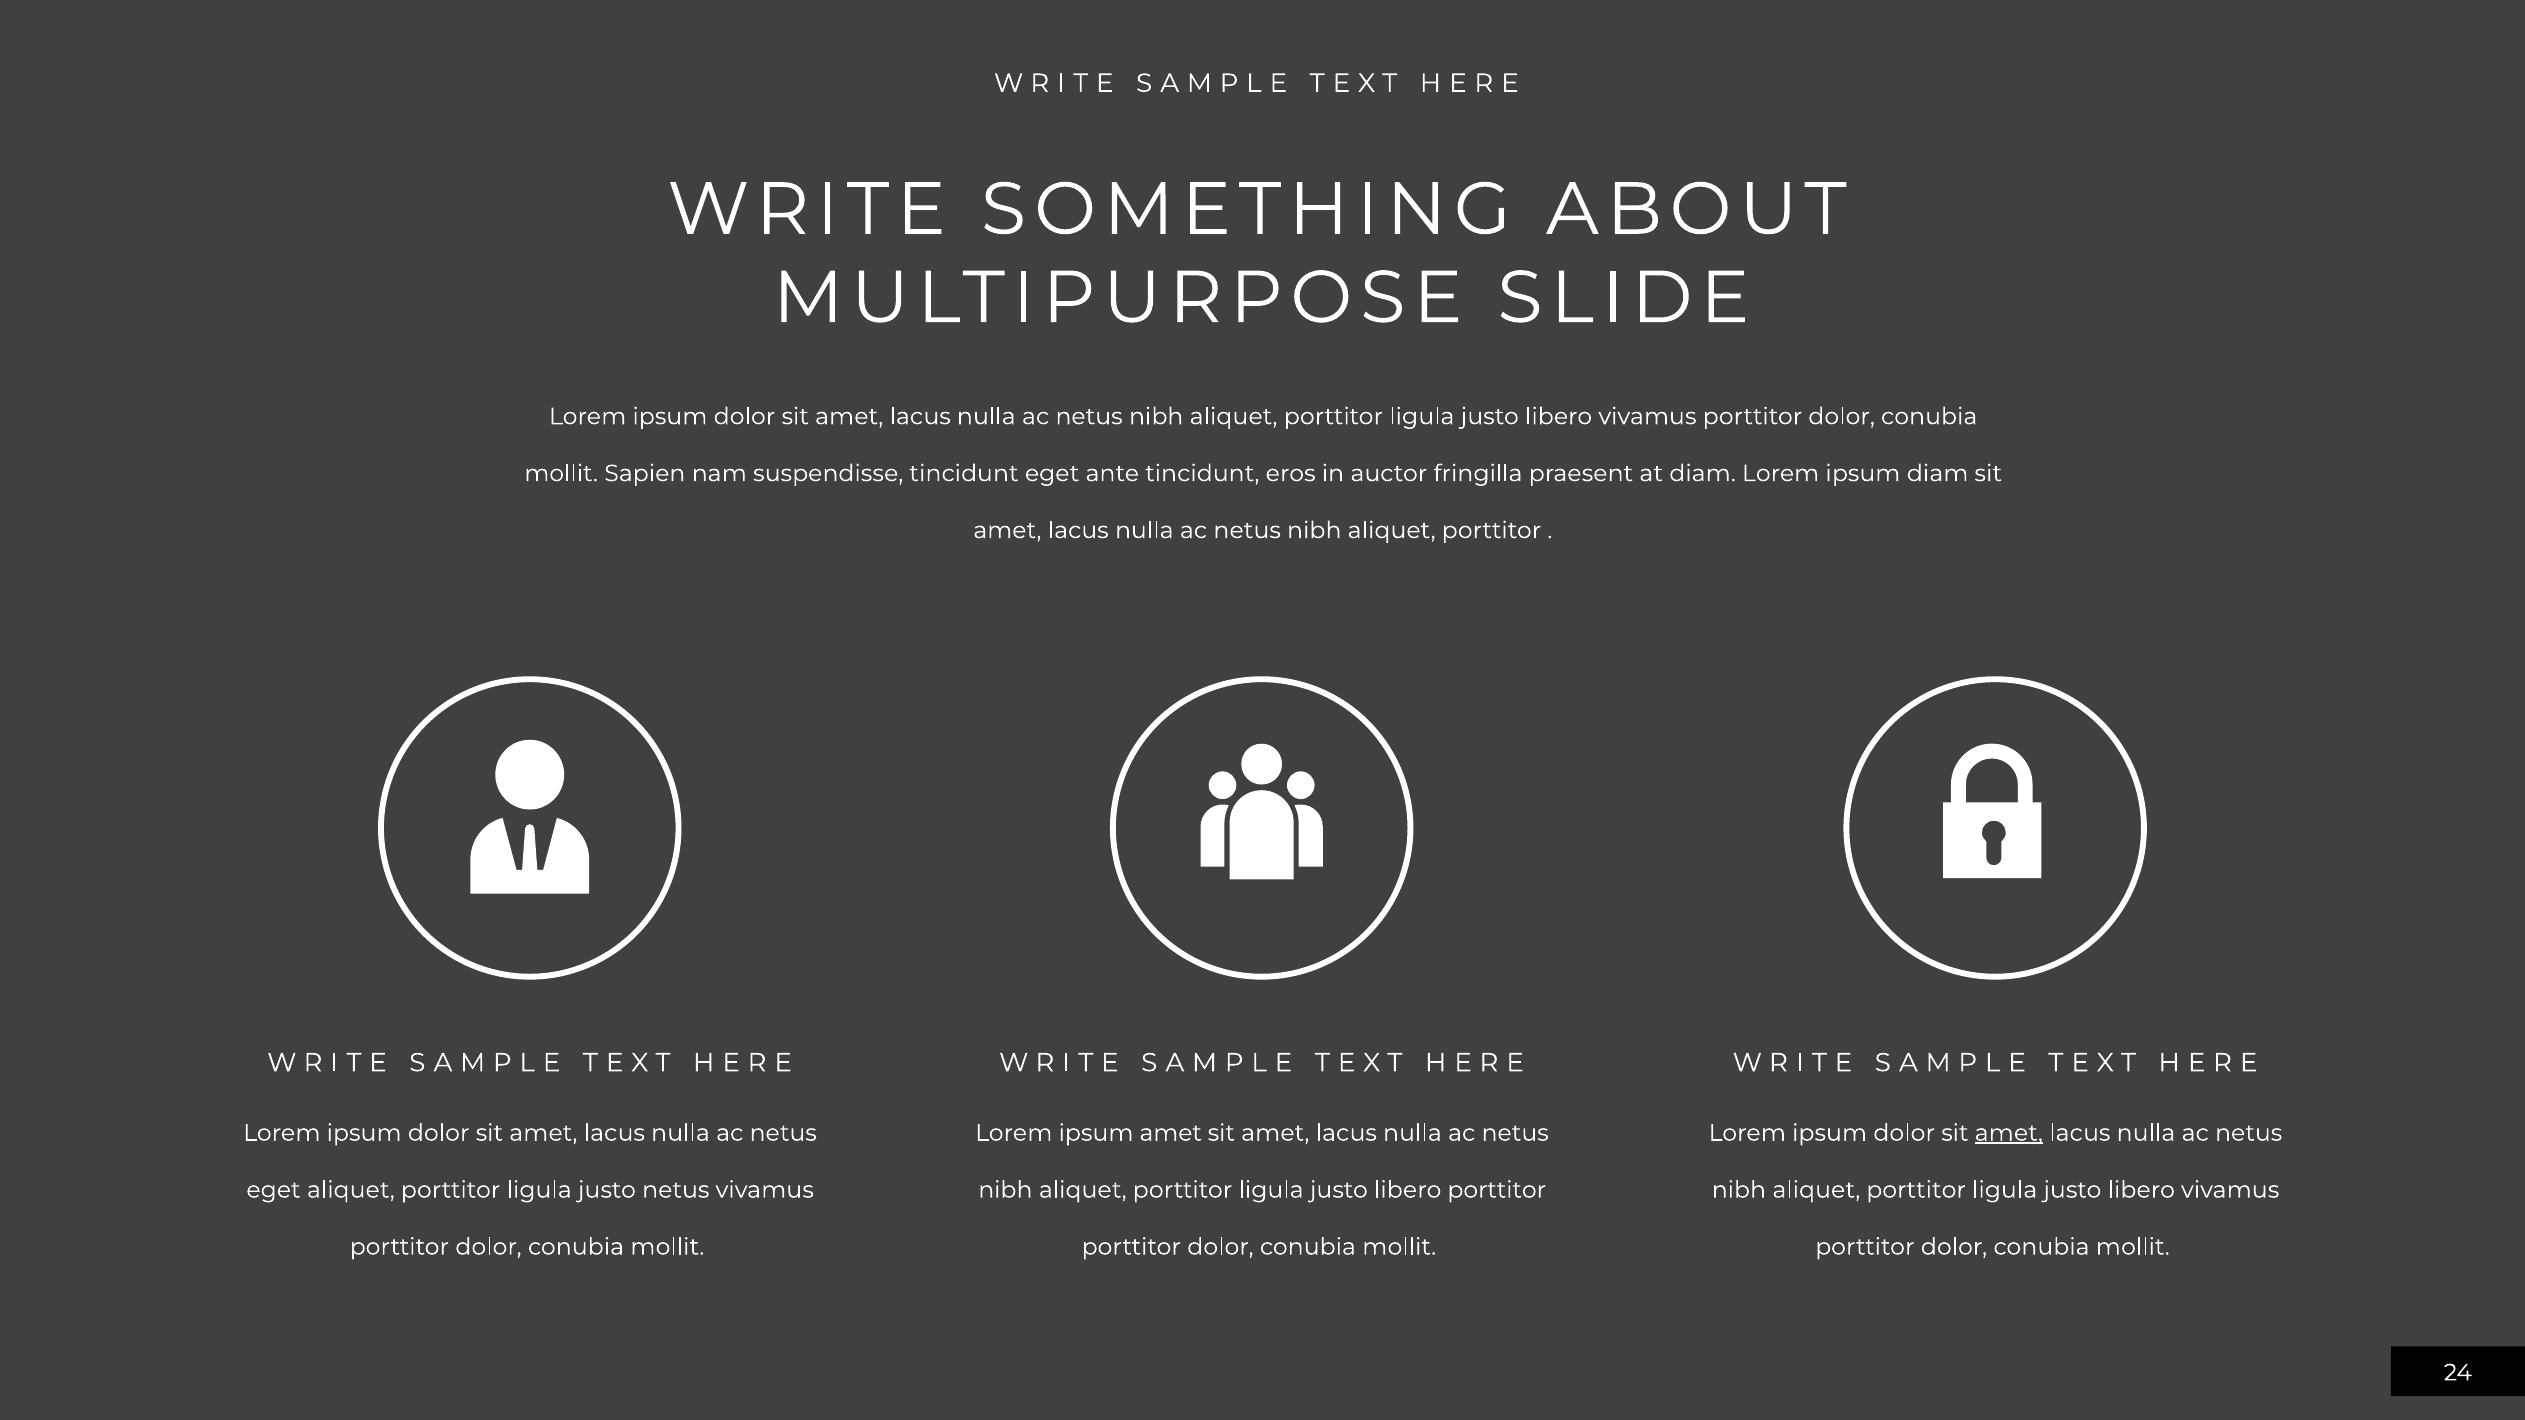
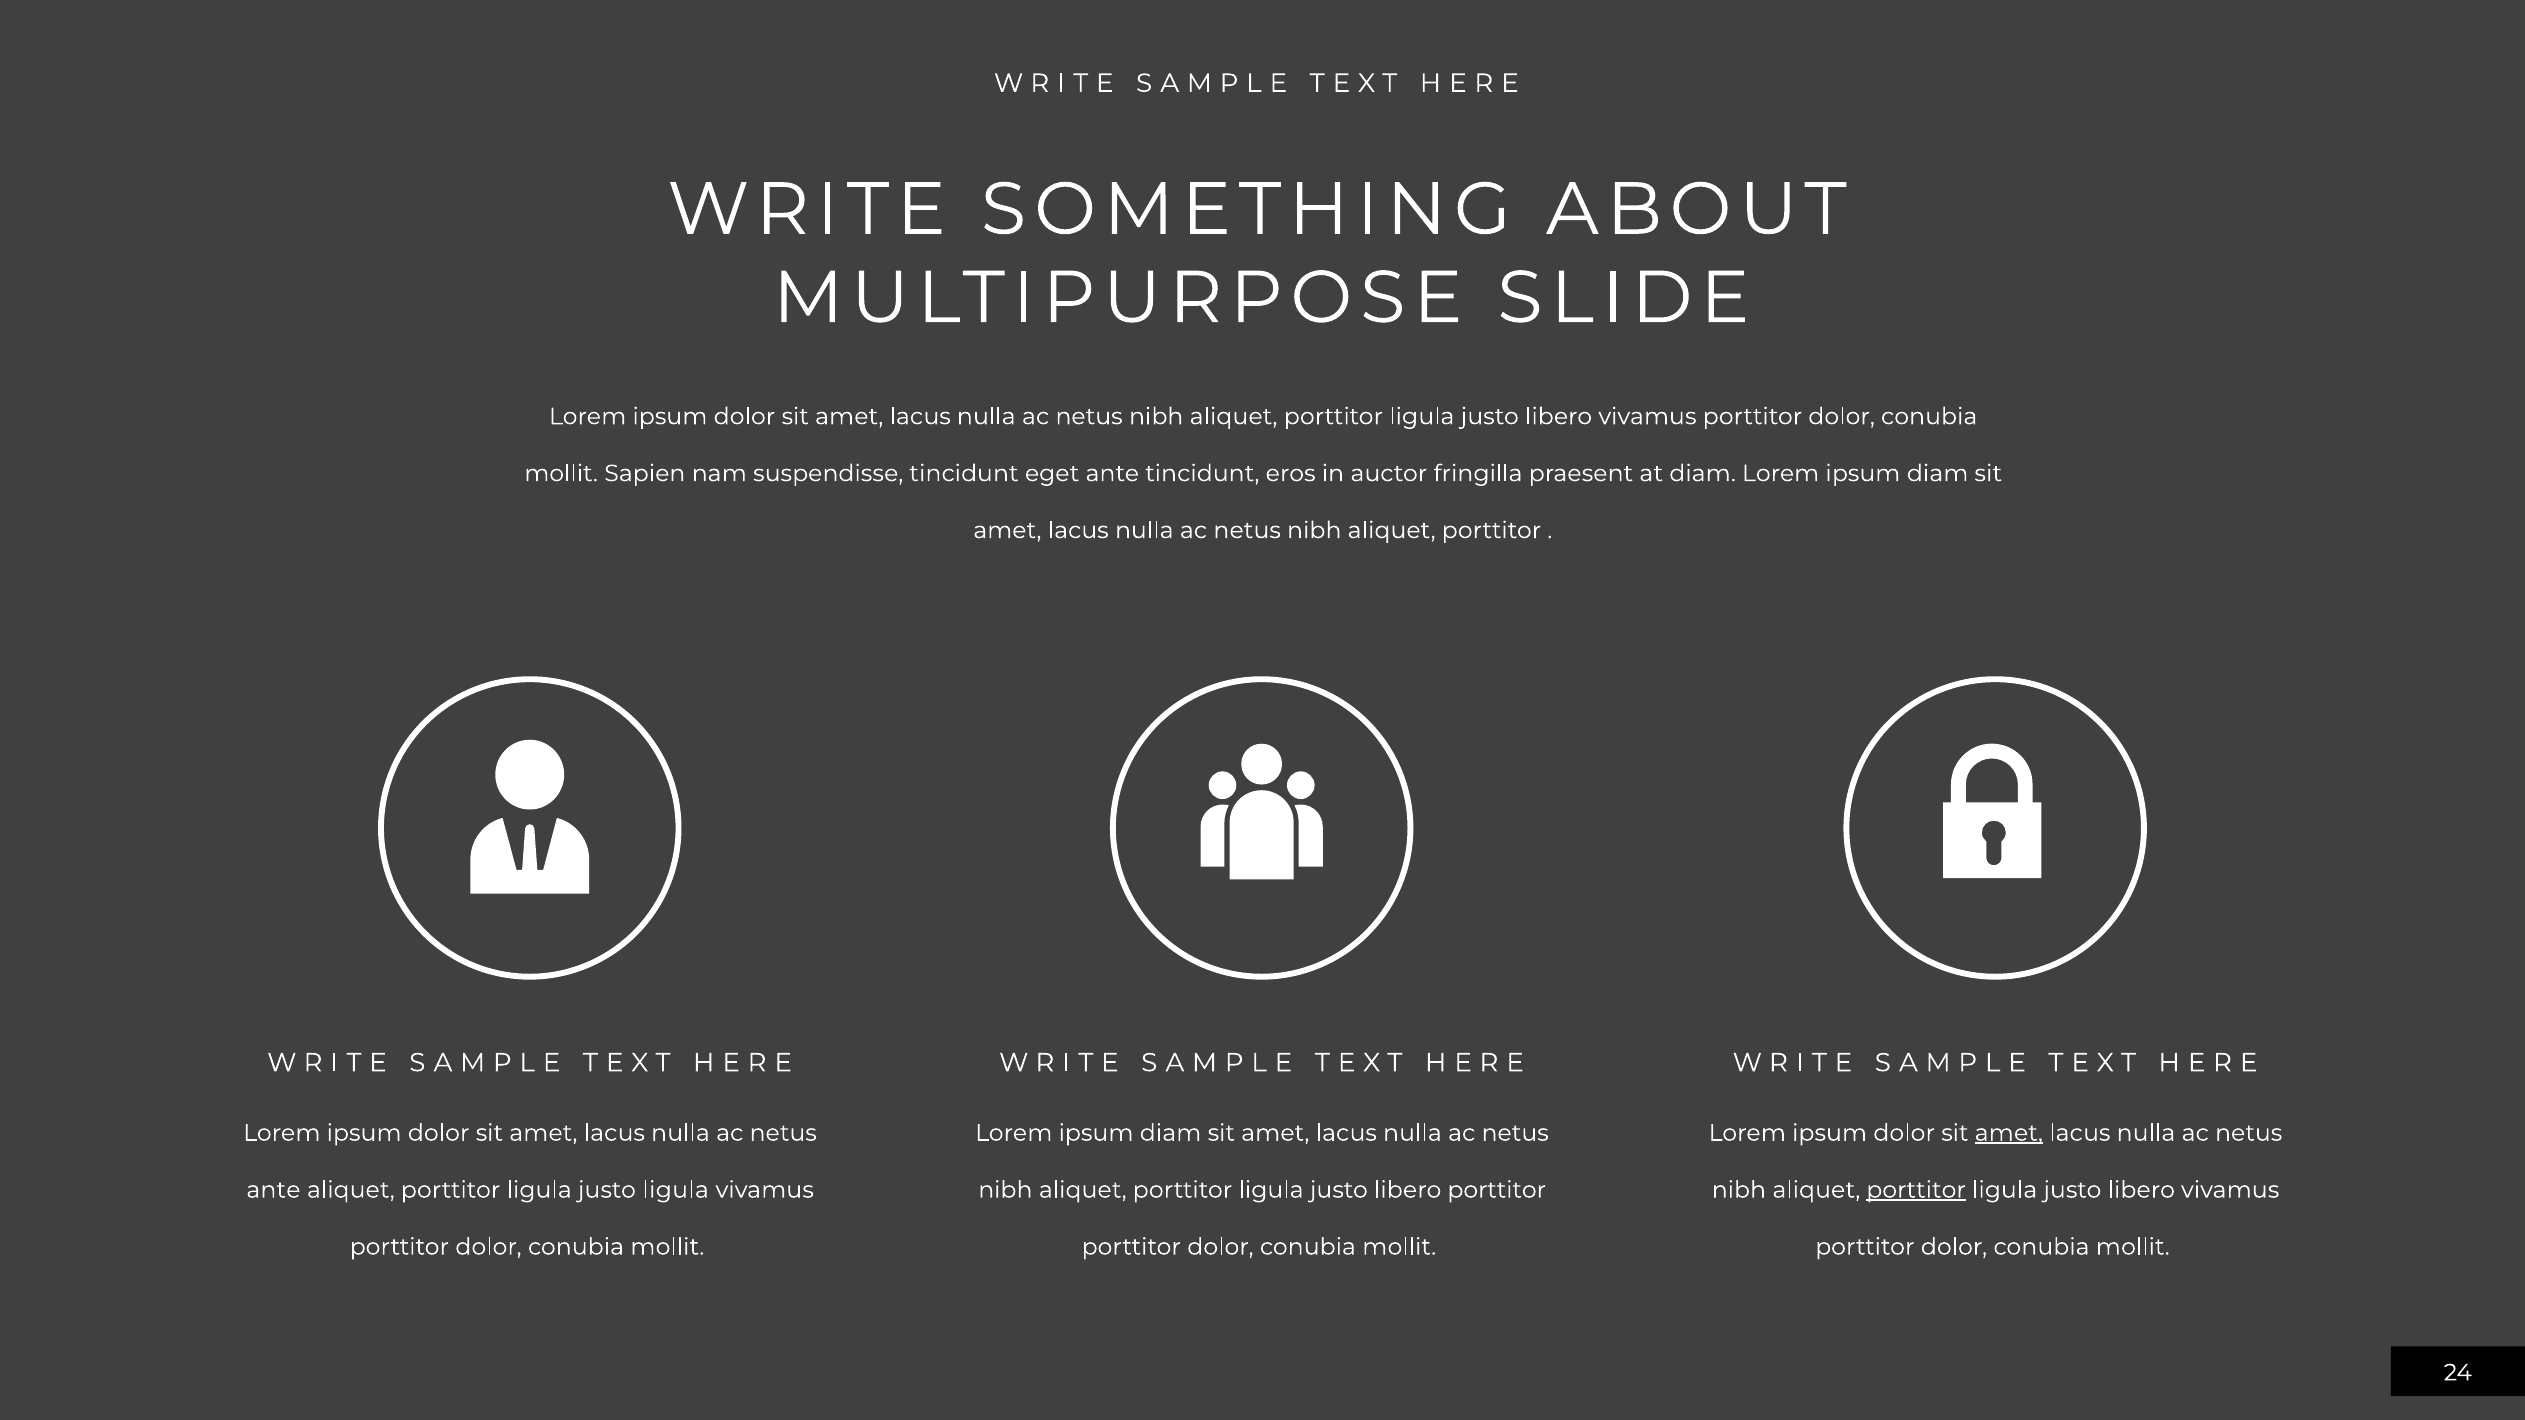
amet: amet -> diam (1171, 1133)
eget: eget -> ante (273, 1190)
justo netus: netus -> ligula (676, 1190)
porttitor underline: none -> present (1916, 1190)
